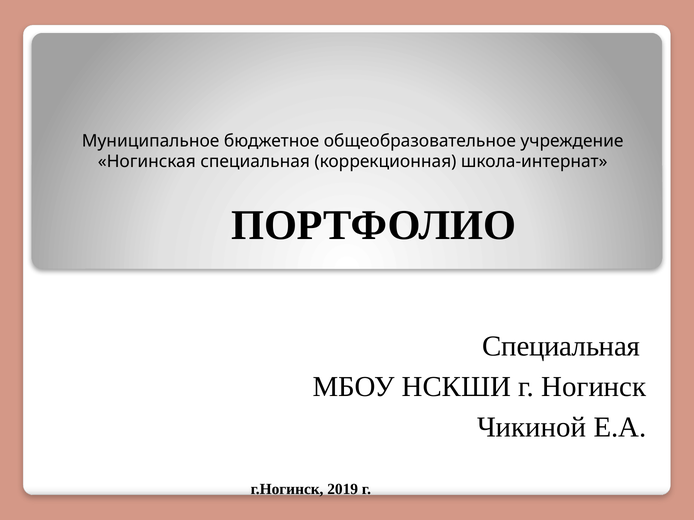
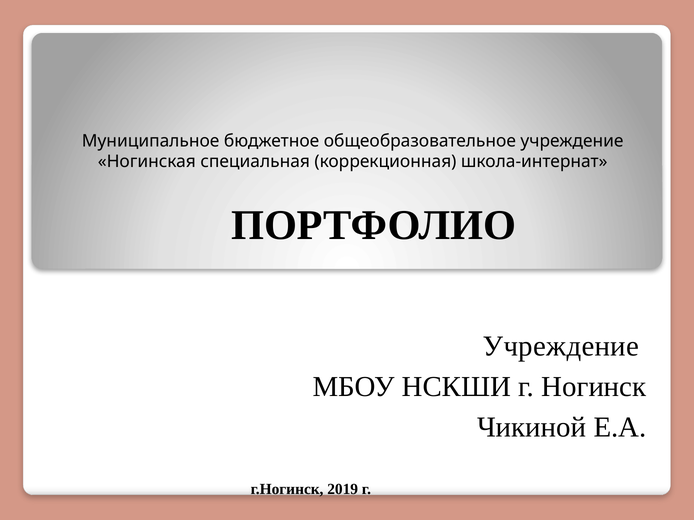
Специальная: Специальная -> Учреждение (561, 347)
